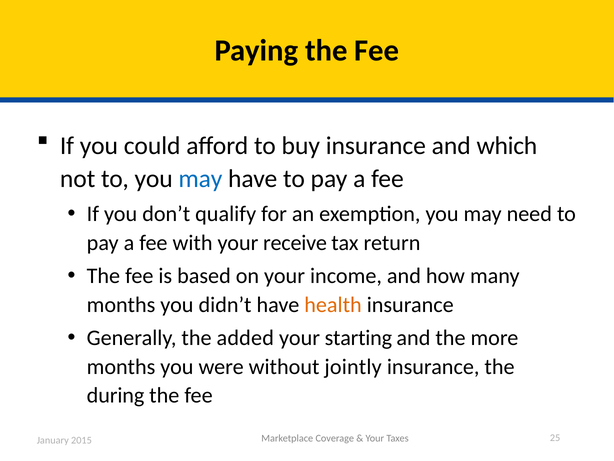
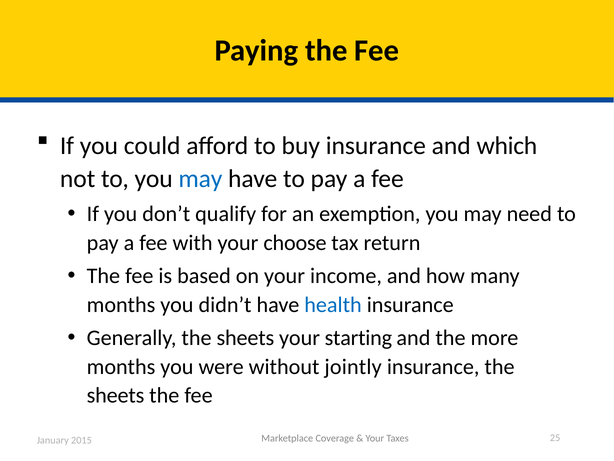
receive: receive -> choose (295, 242)
health colour: orange -> blue (333, 304)
Generally the added: added -> sheets (245, 338)
during: during -> sheets (116, 395)
